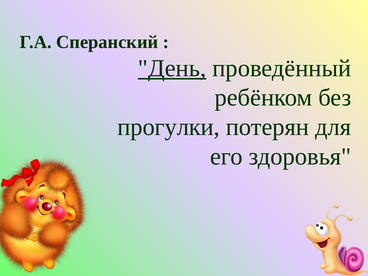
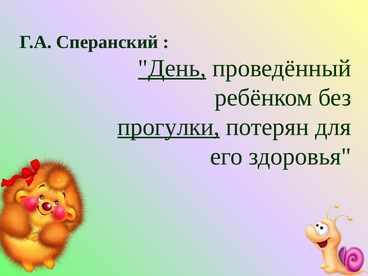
прогулки underline: none -> present (169, 127)
